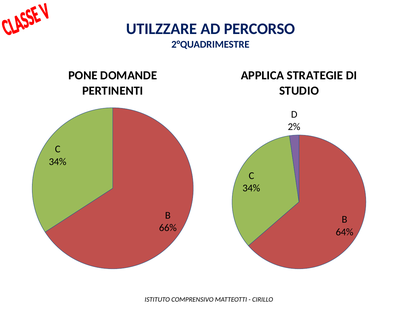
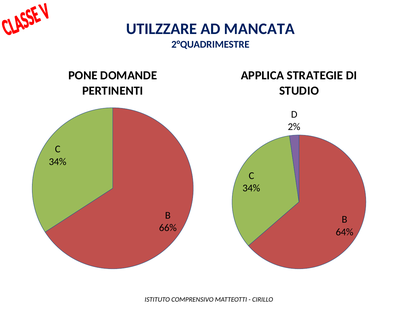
PERCORSO: PERCORSO -> MANCATA (259, 29)
